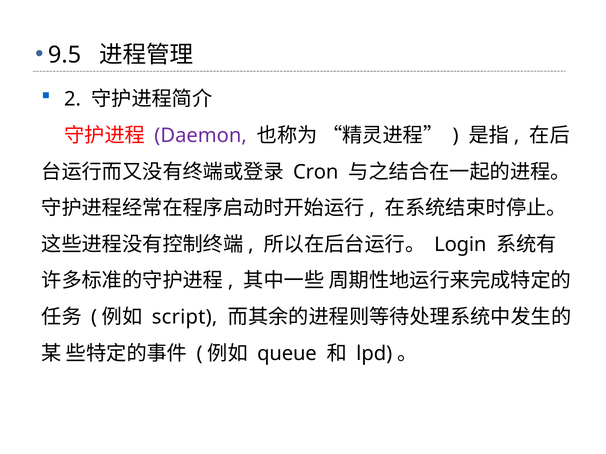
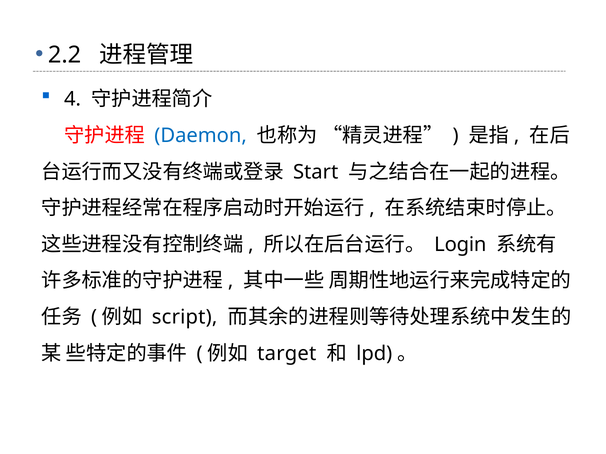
9.5: 9.5 -> 2.2 (65, 55)
2: 2 -> 4 (73, 99)
Daemon colour: purple -> blue (201, 136)
Cron: Cron -> Start (316, 172)
queue: queue -> target (287, 354)
